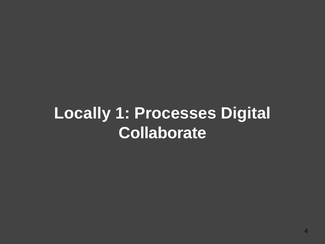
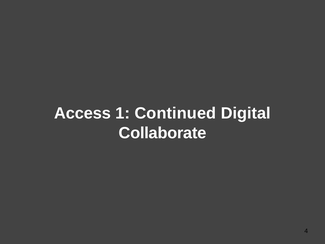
Locally: Locally -> Access (83, 113)
Processes: Processes -> Continued (175, 113)
